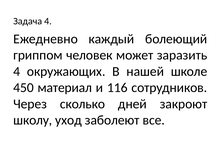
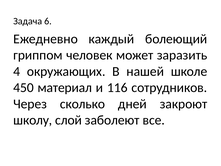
Задача 4: 4 -> 6 (48, 21)
уход: уход -> слой (68, 120)
